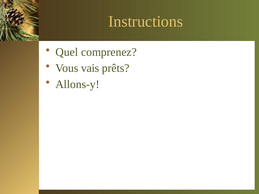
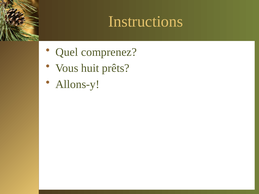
vais: vais -> huit (90, 68)
